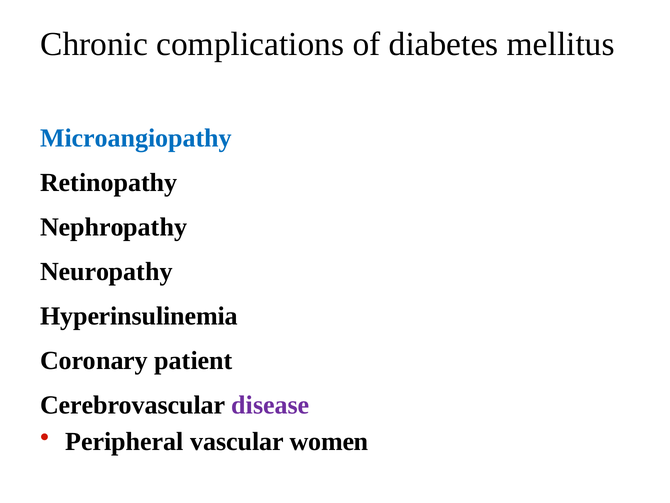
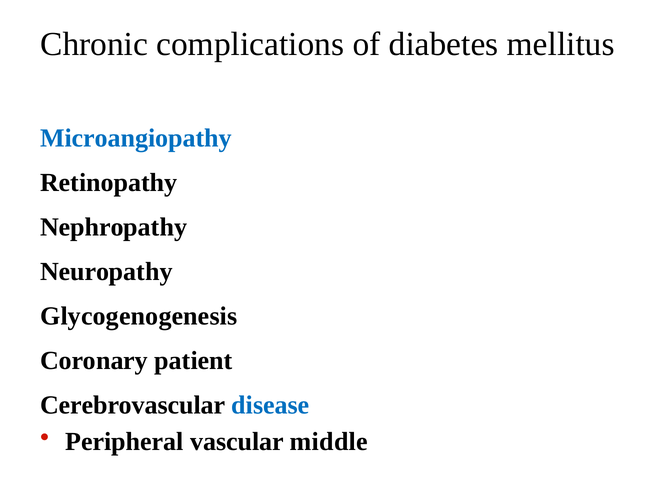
Hyperinsulinemia: Hyperinsulinemia -> Glycogenogenesis (139, 316)
disease colour: purple -> blue (270, 405)
women: women -> middle (329, 441)
